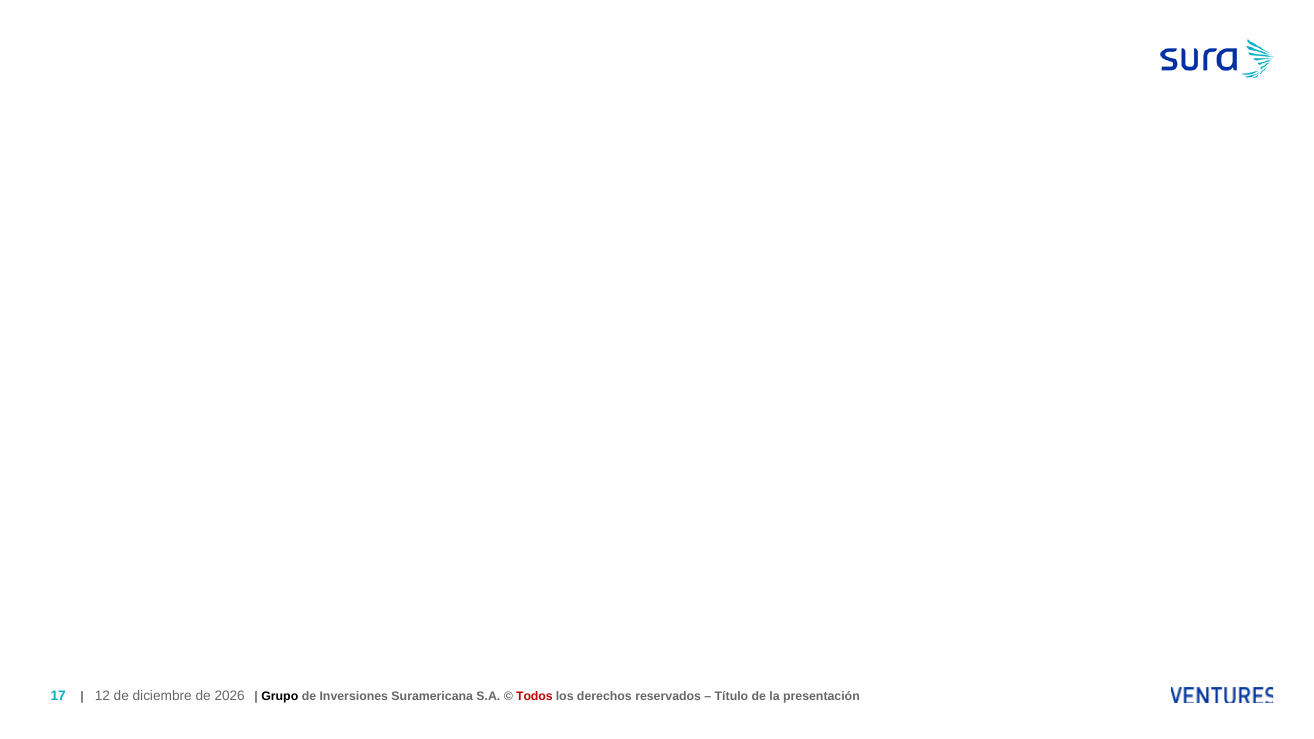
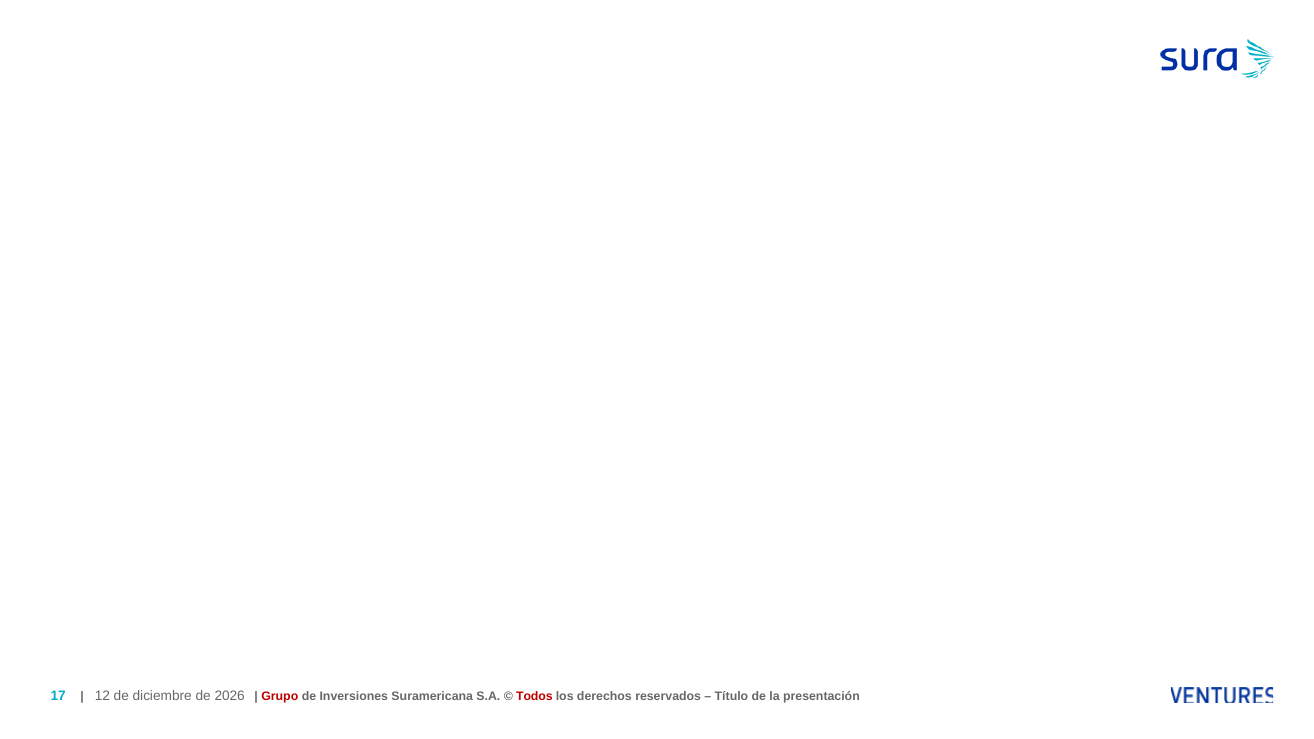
Grupo colour: black -> red (280, 697)
